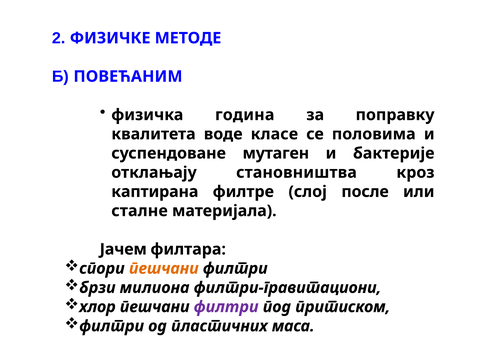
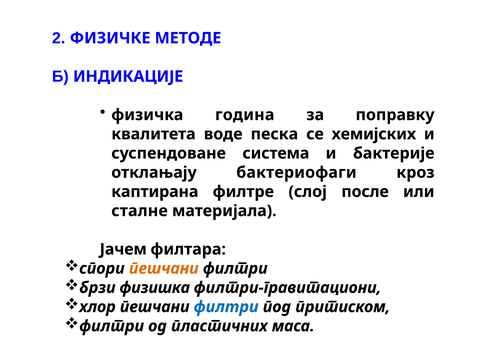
ПОВЕЋАНИМ: ПОВЕЋАНИМ -> ИНДИКАЦИЈЕ (128, 76)
класе: класе -> песка (274, 134)
половима: половима -> хемијских (374, 134)
мутаген: мутаген -> система (276, 153)
становништва: становништва -> бактериофаги (296, 172)
милиона: милиона -> физишка (155, 288)
филтри colour: purple -> blue (226, 307)
